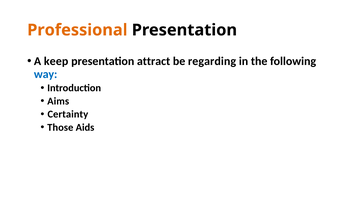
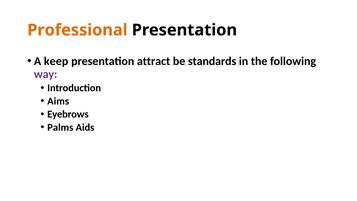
regarding: regarding -> standards (212, 61)
way colour: blue -> purple (46, 74)
Certainty: Certainty -> Eyebrows (68, 114)
Those: Those -> Palms (60, 127)
